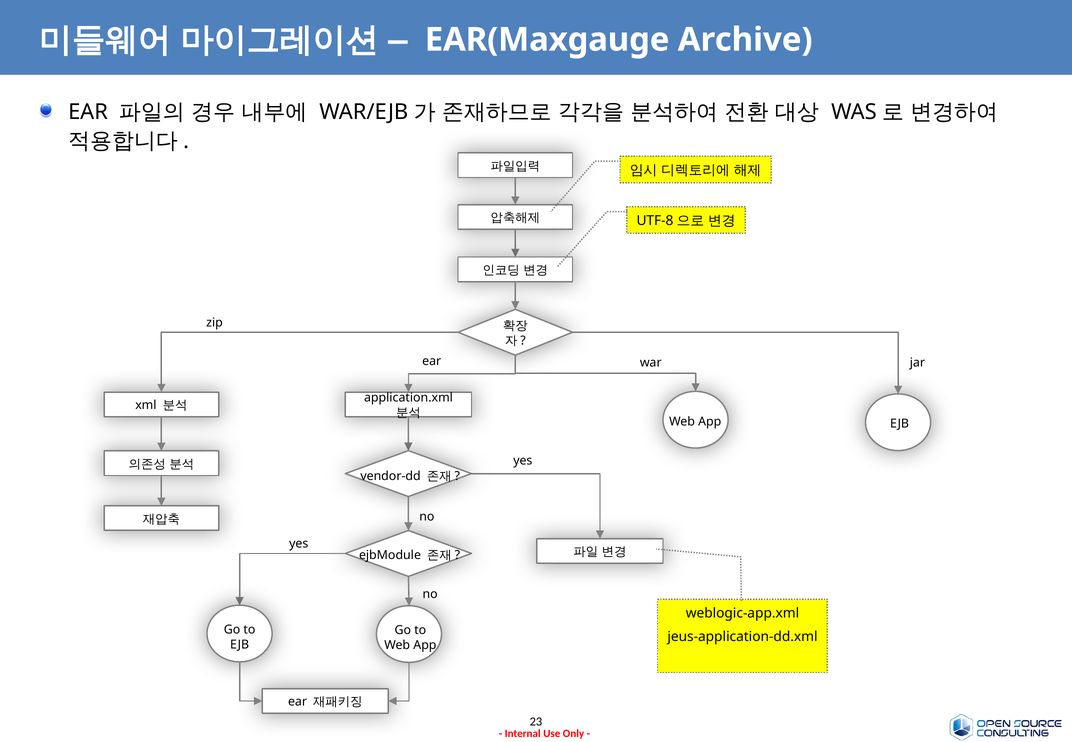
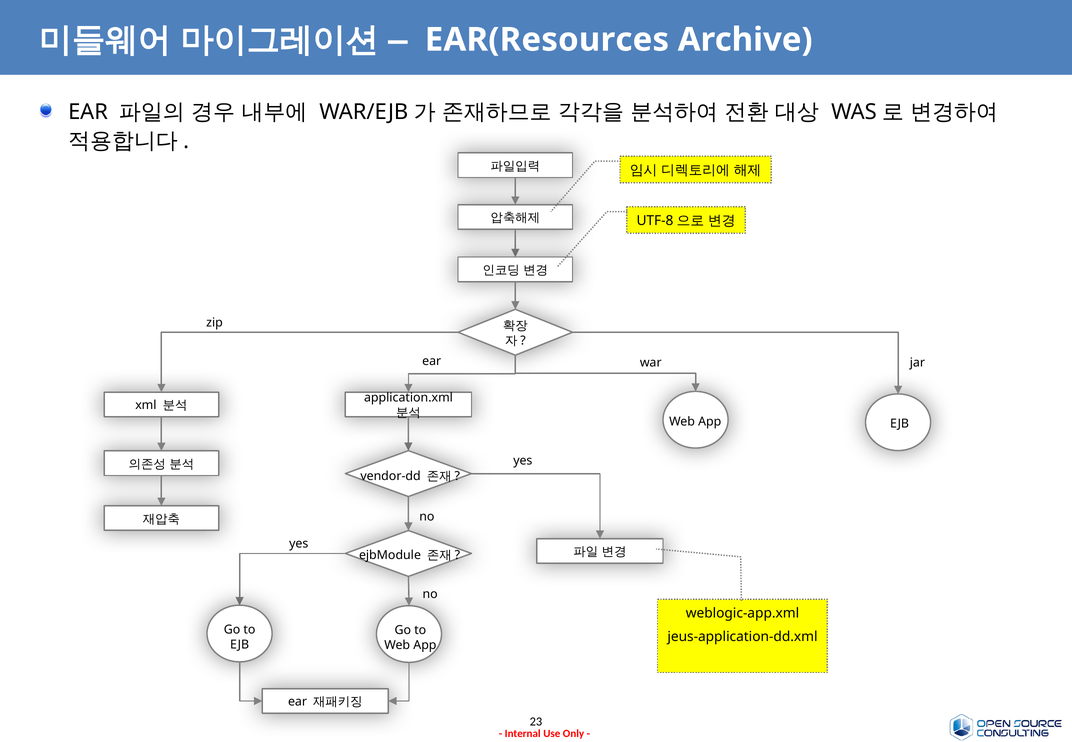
EAR(Maxgauge: EAR(Maxgauge -> EAR(Resources (547, 40)
